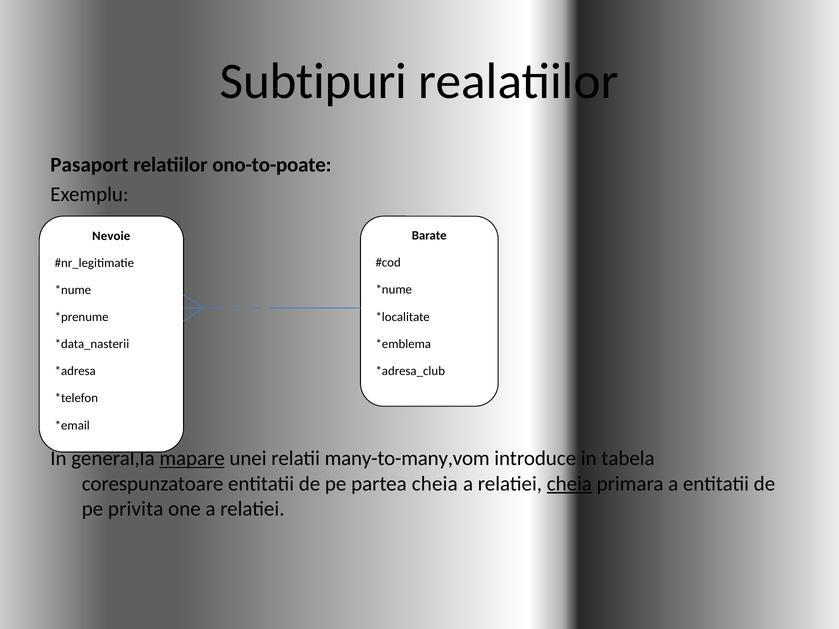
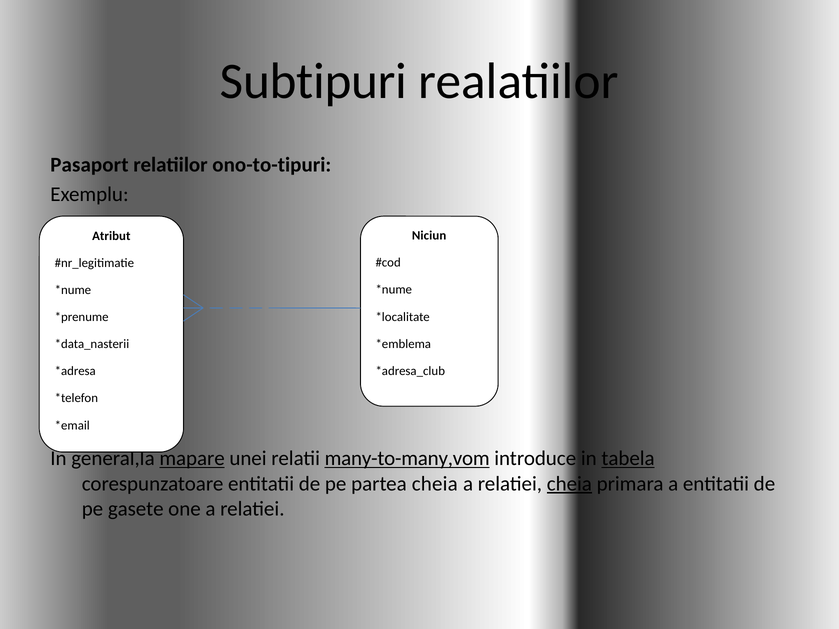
ono-to-poate: ono-to-poate -> ono-to-tipuri (272, 165)
Barate: Barate -> Niciun (429, 236)
Nevoie: Nevoie -> Atribut (111, 236)
many-to-many,vom underline: none -> present (407, 459)
tabela underline: none -> present (628, 459)
privita: privita -> gasete (136, 509)
